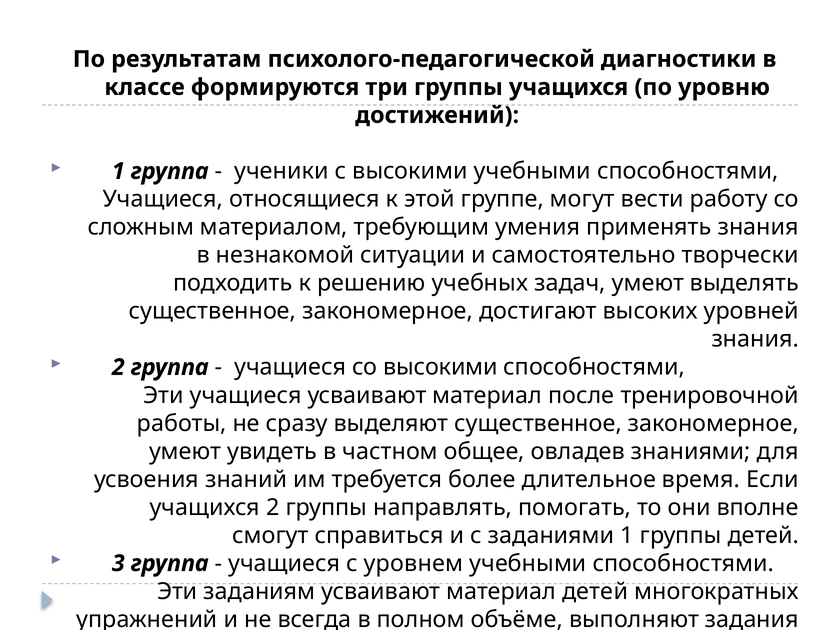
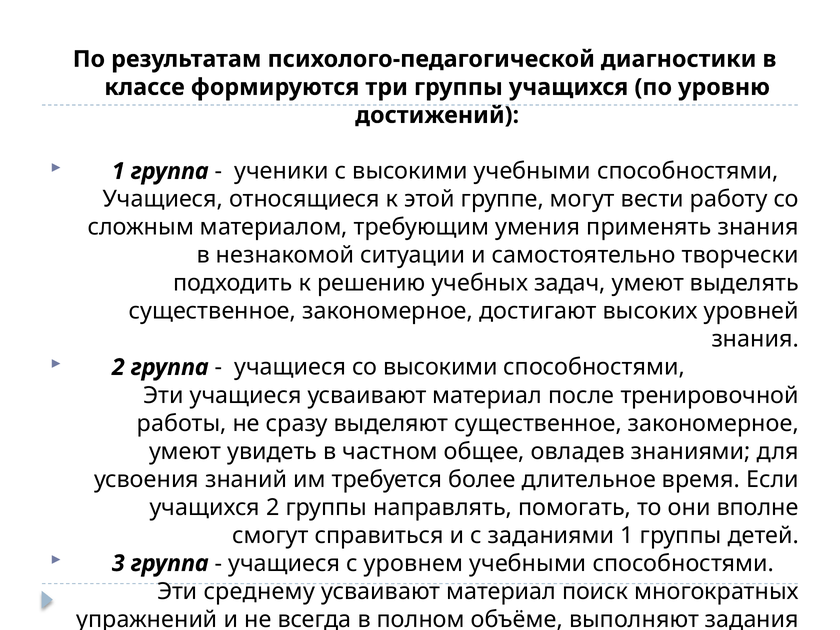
заданиям: заданиям -> среднему (259, 591)
материал детей: детей -> поиск (595, 591)
